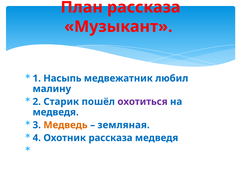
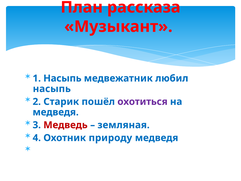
малину: малину -> насыпь (52, 89)
Медведь colour: orange -> red (66, 125)
Охотник рассказа: рассказа -> природу (110, 138)
